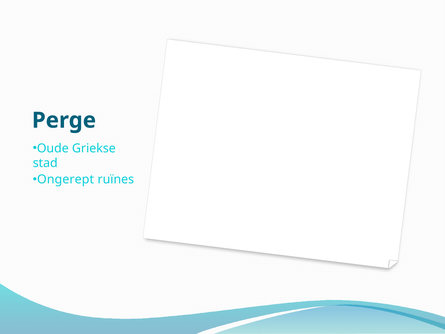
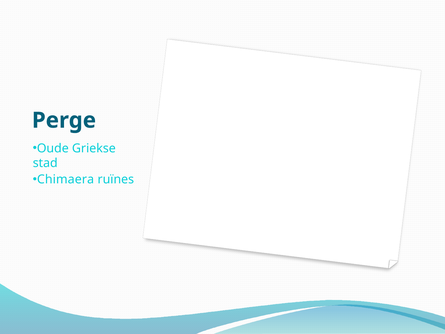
Ongerept: Ongerept -> Chimaera (66, 179)
